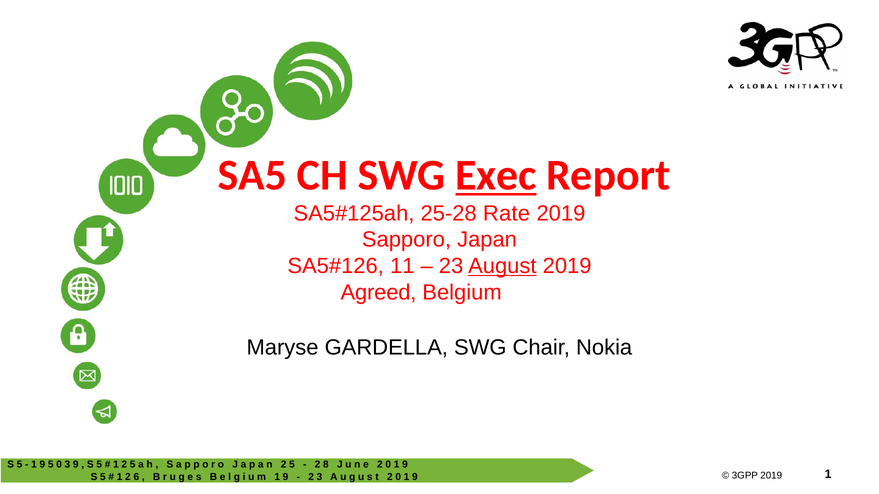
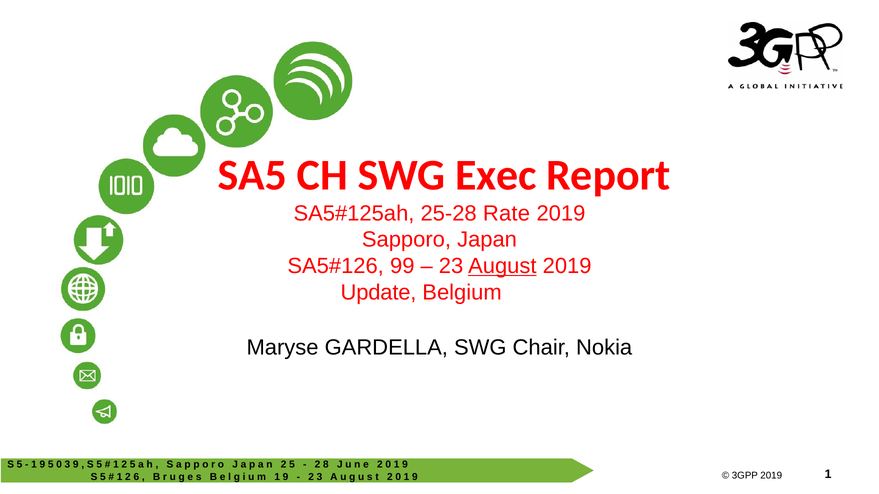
Exec underline: present -> none (496, 175)
11: 11 -> 99 (402, 266)
Agreed: Agreed -> Update (379, 293)
